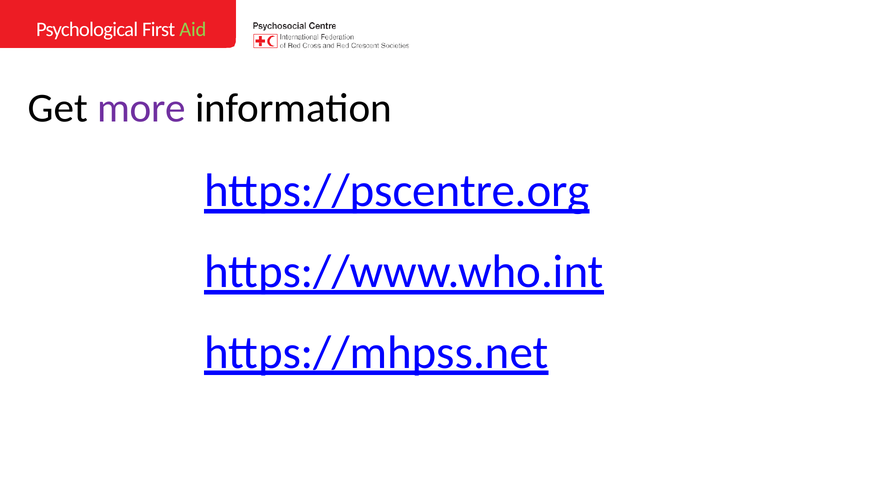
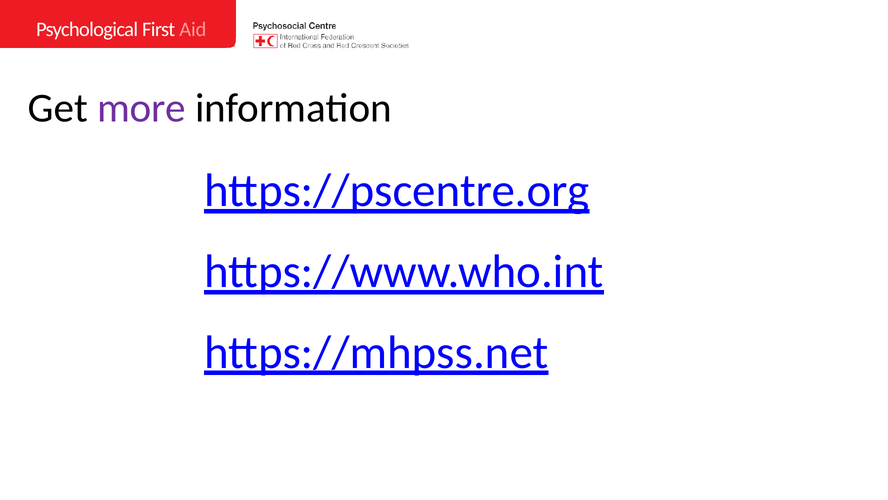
Aid colour: light green -> pink (193, 29)
